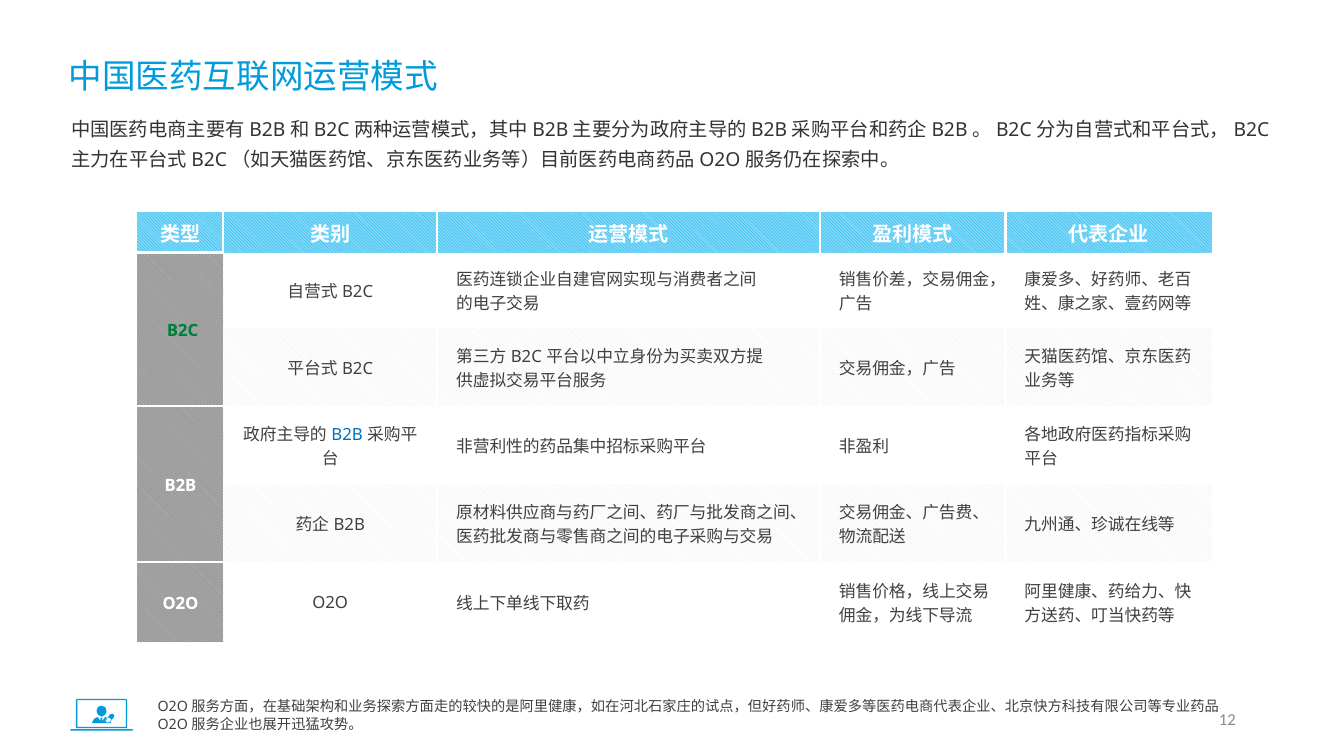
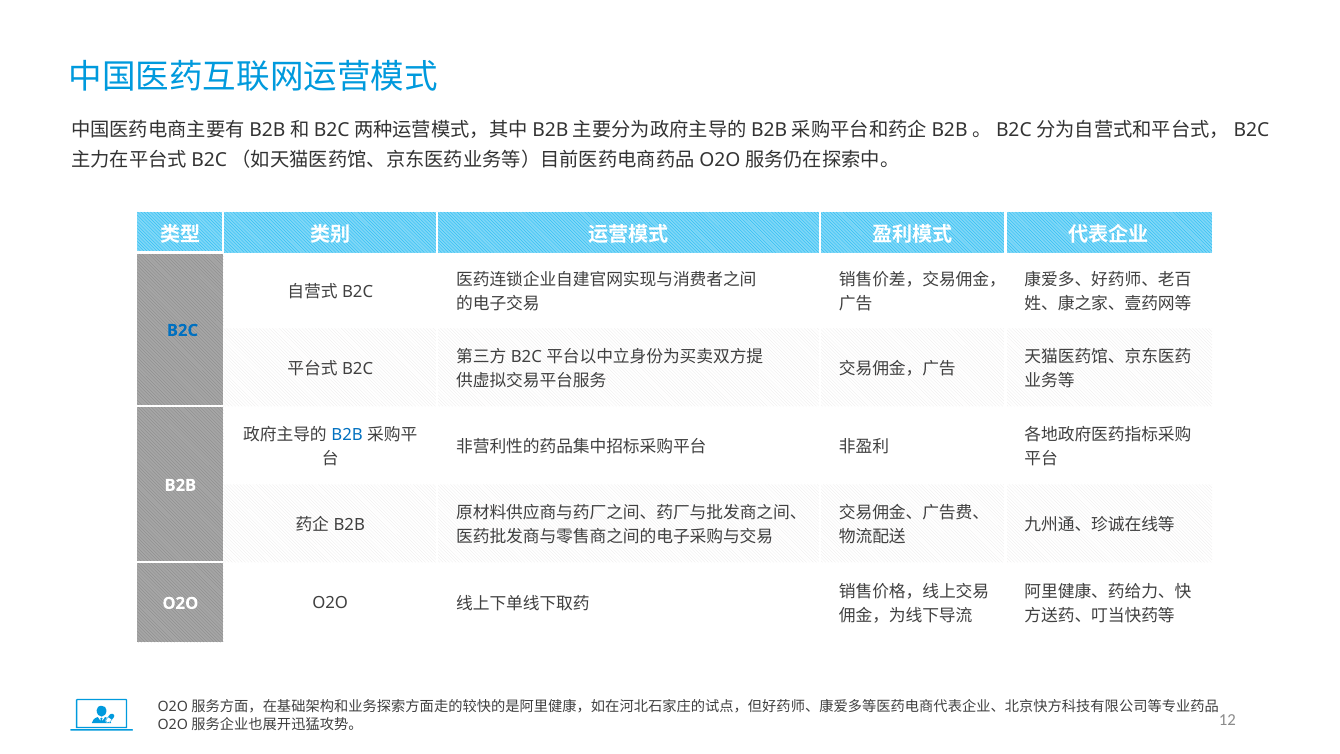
B2C colour: green -> blue (183, 330)
